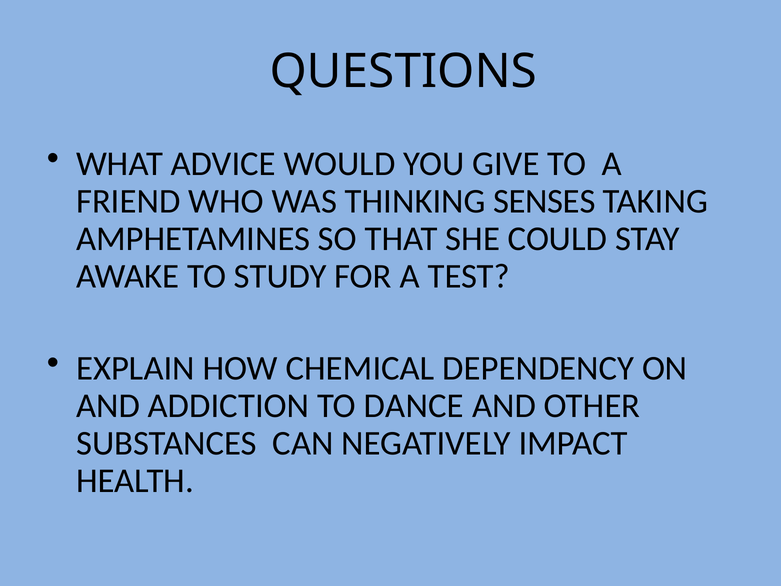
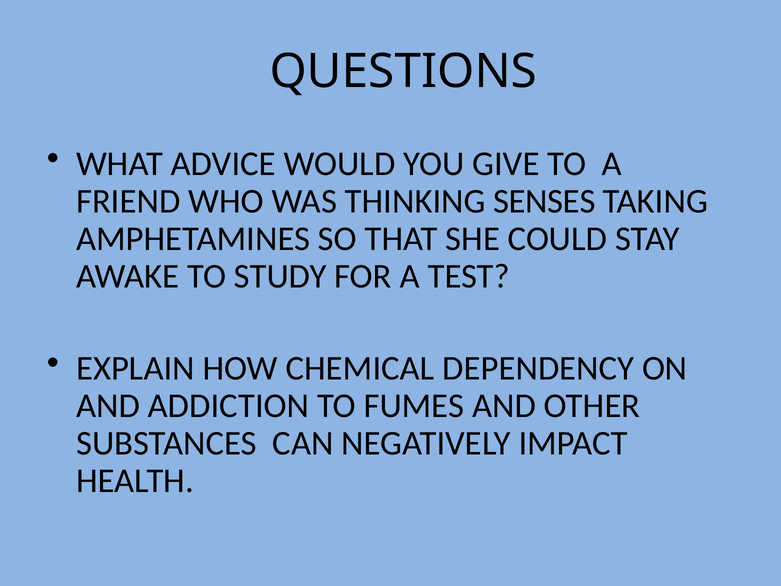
DANCE: DANCE -> FUMES (414, 406)
